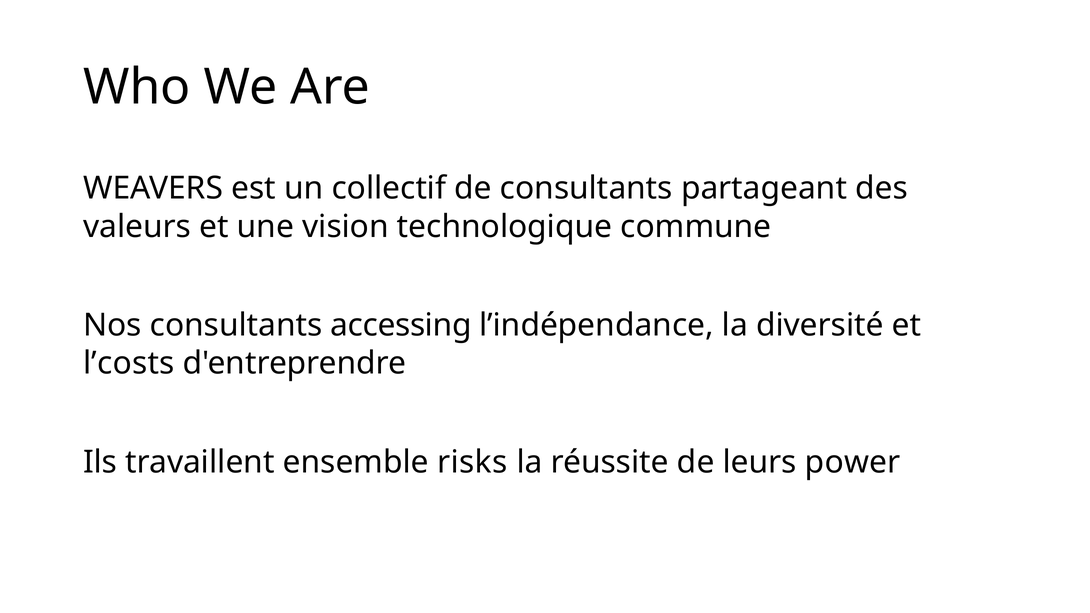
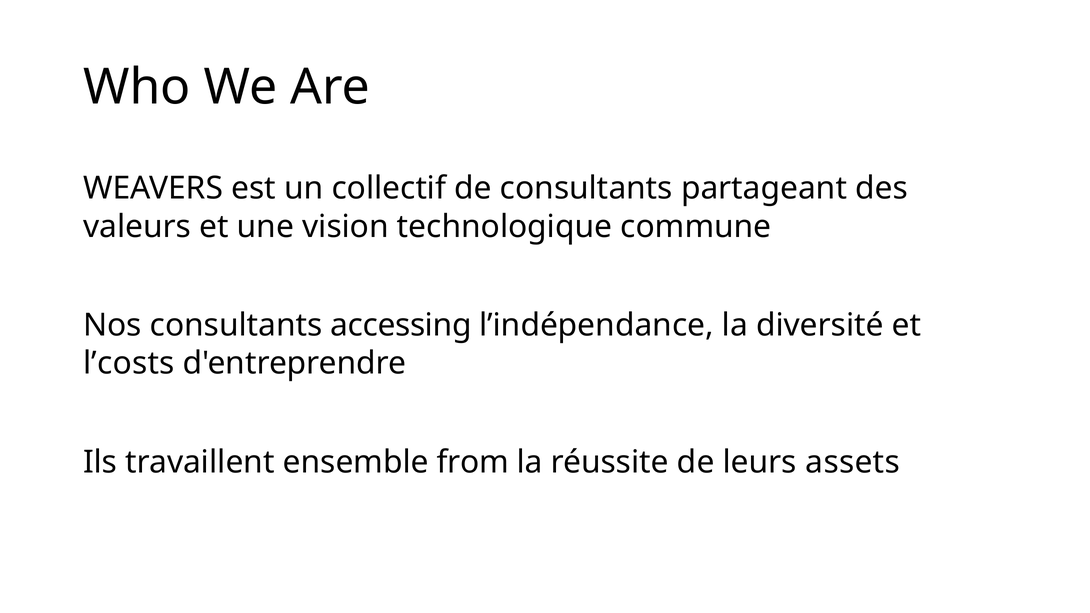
risks: risks -> from (473, 462)
power: power -> assets (853, 462)
